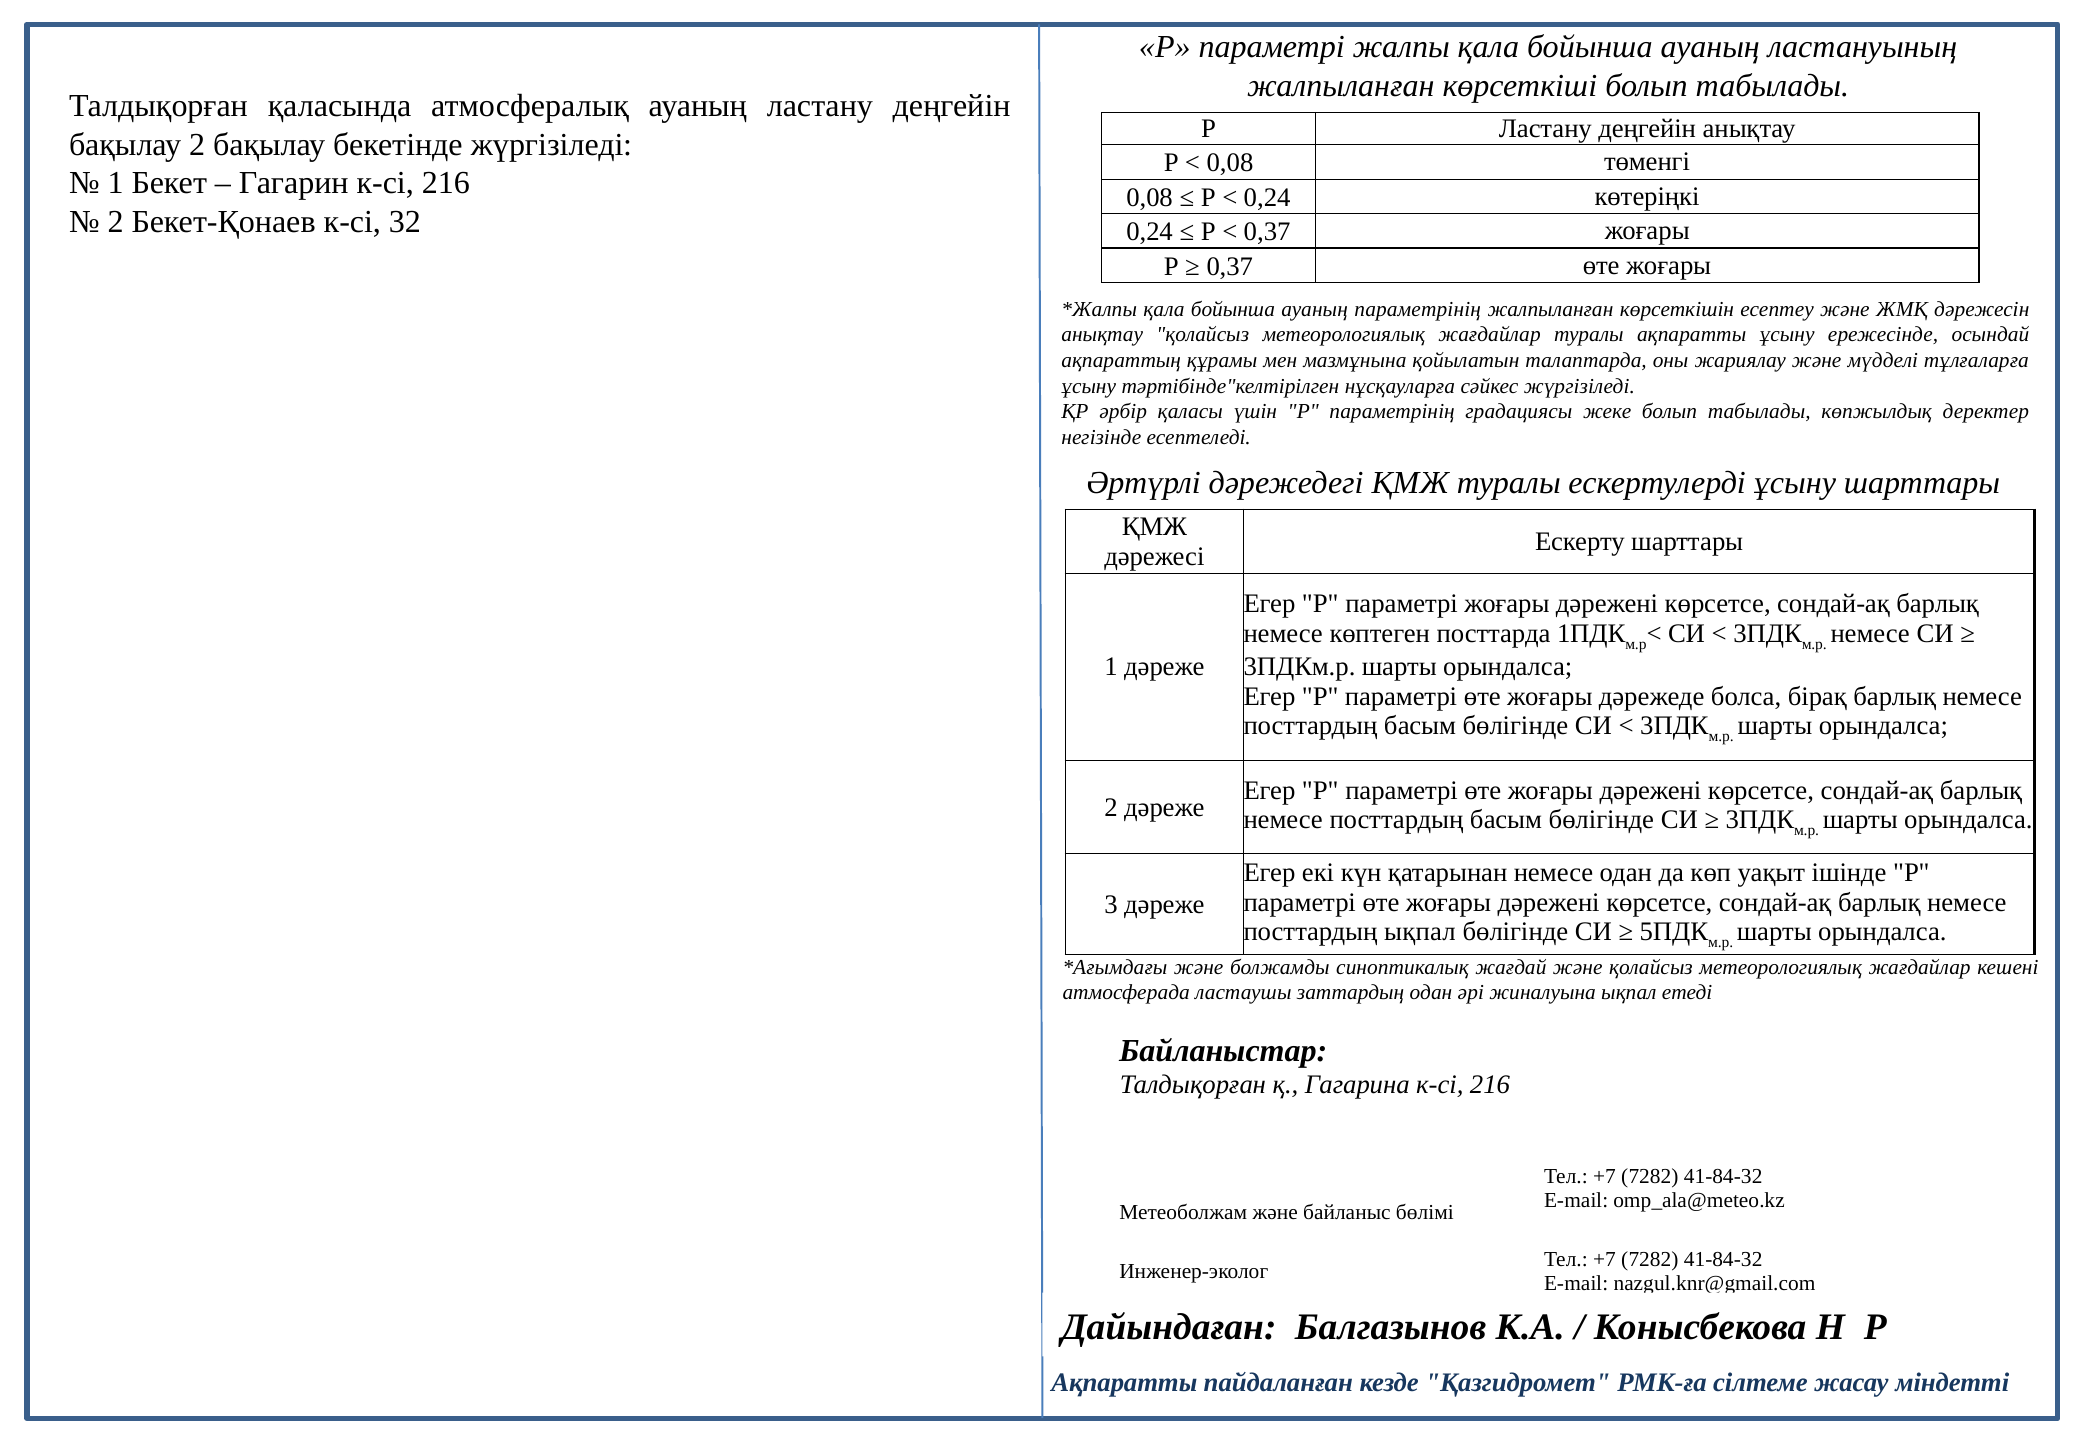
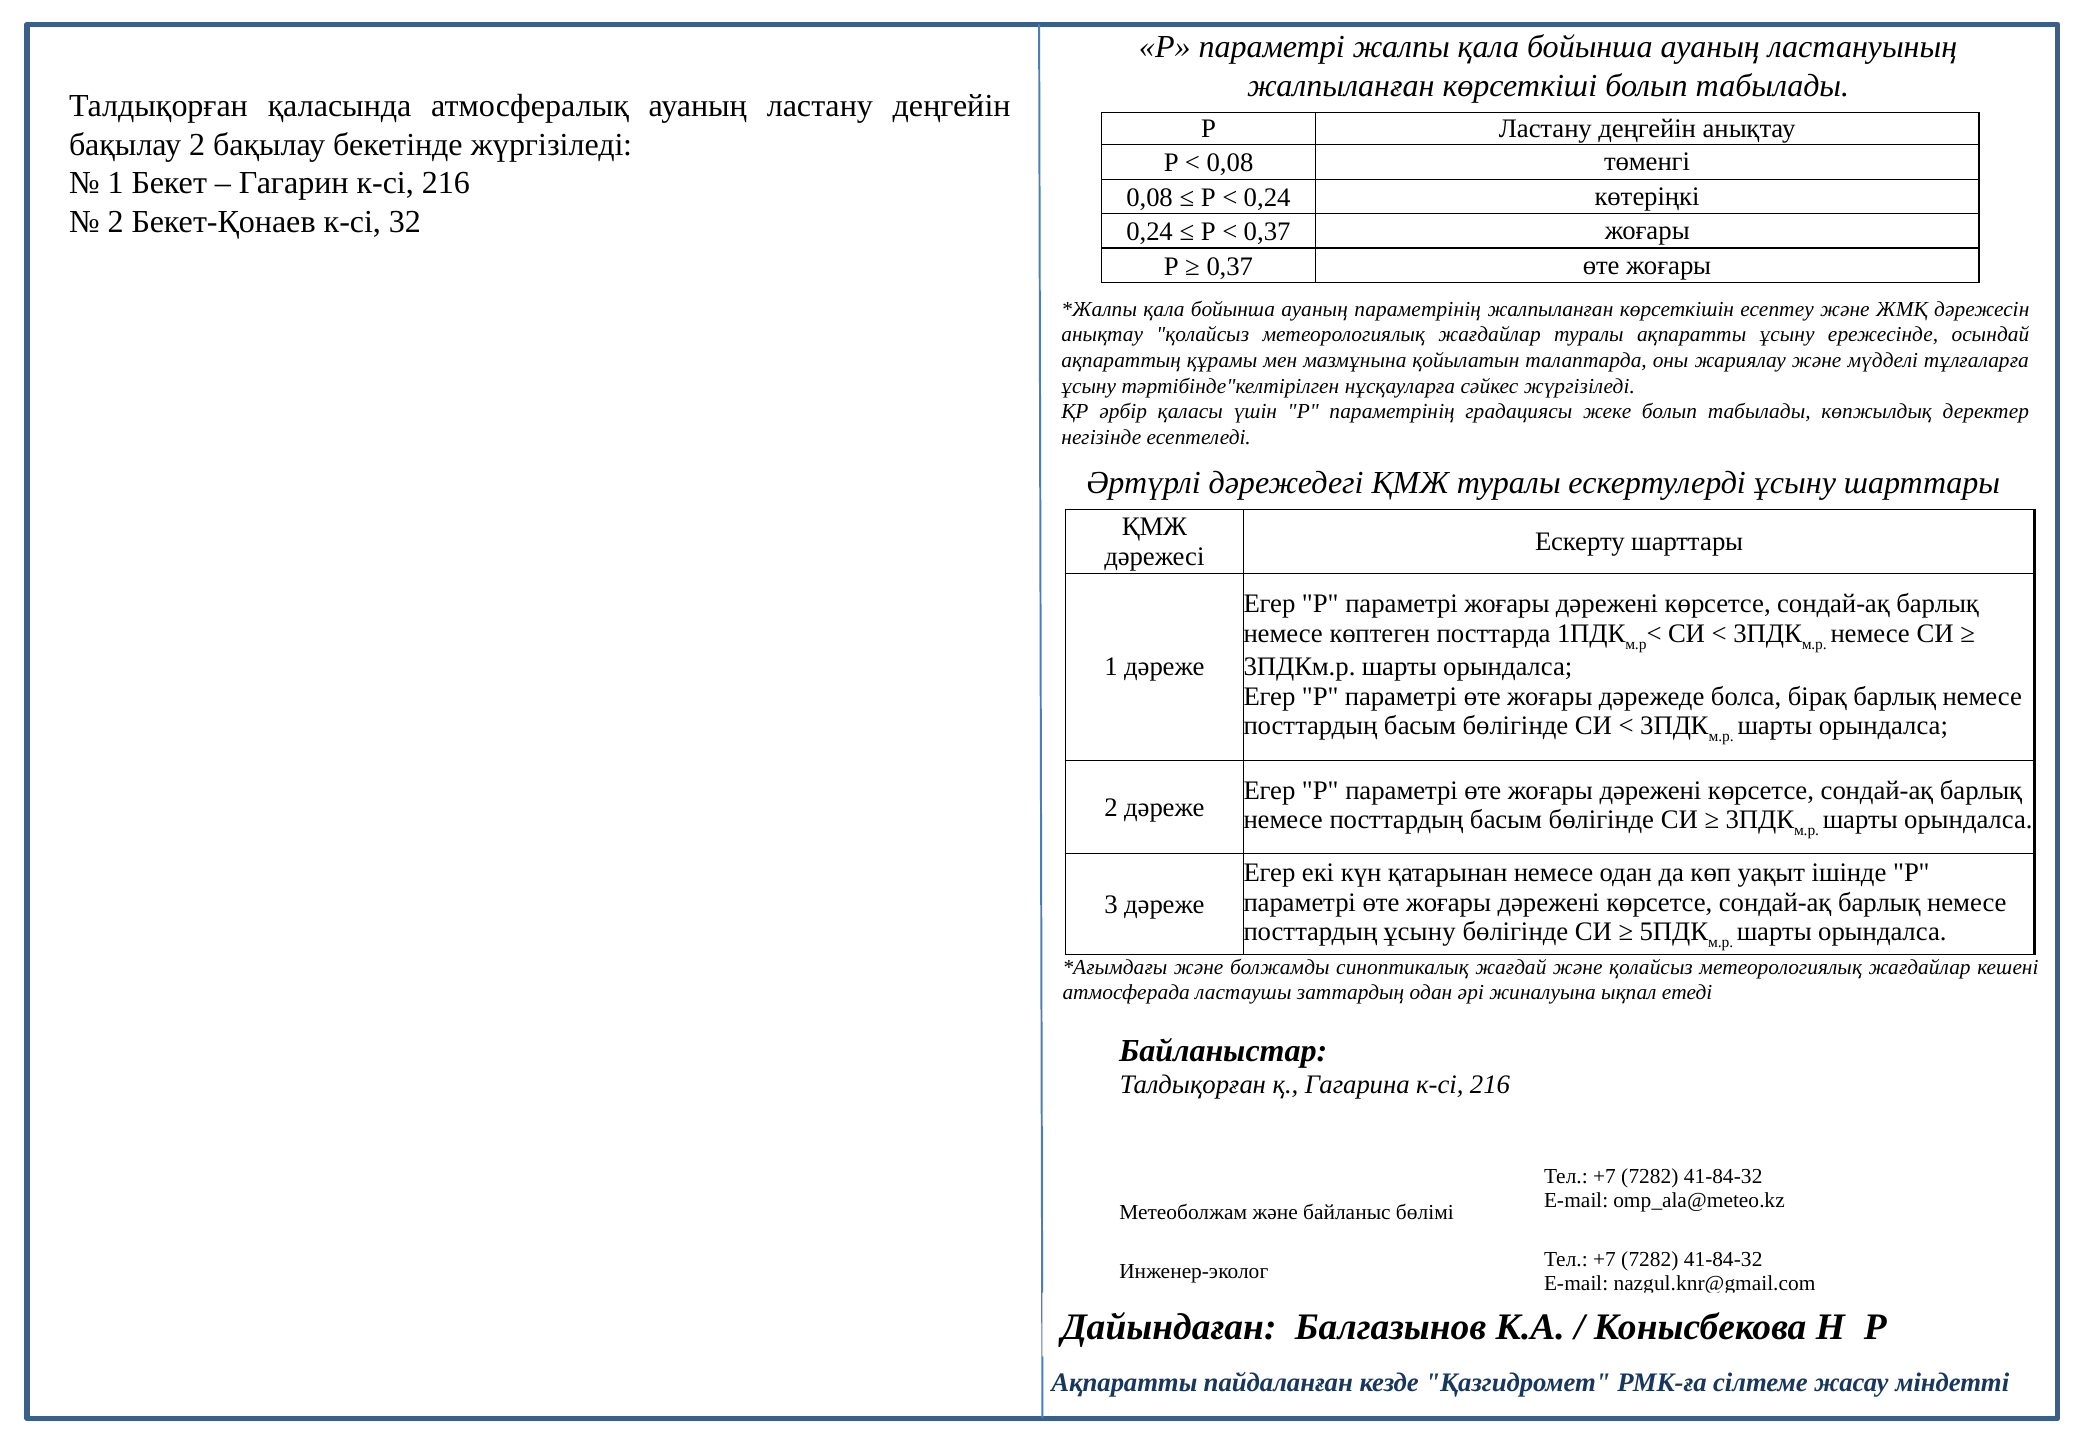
посттардың ықпал: ықпал -> ұсыну (1420, 932)
